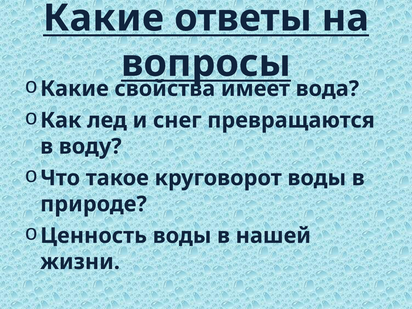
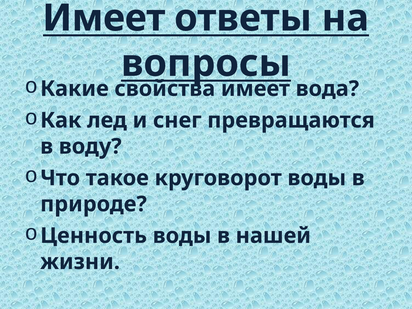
Какие: Какие -> Имеет (104, 18)
